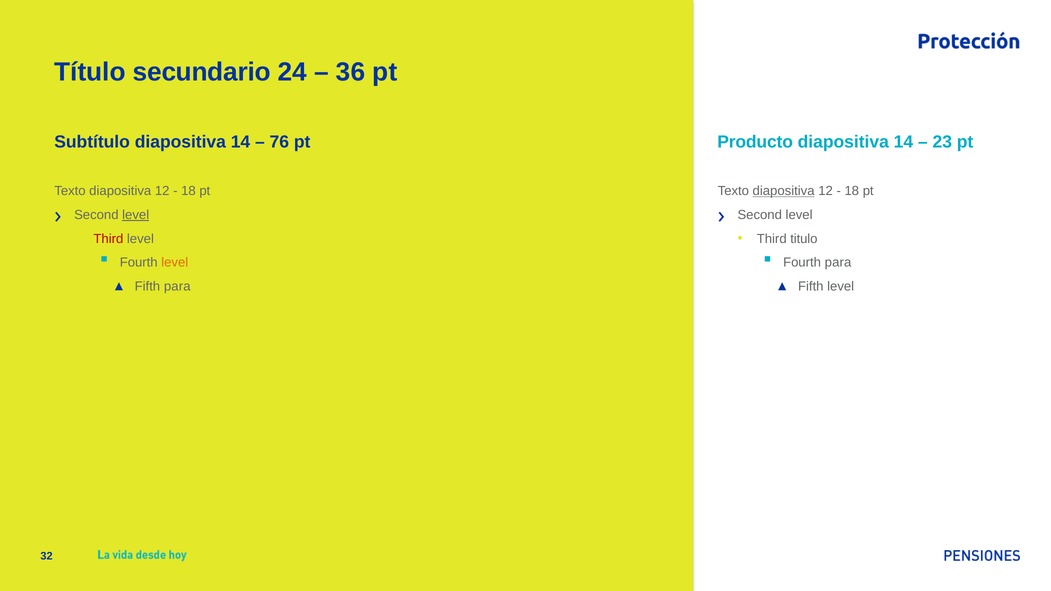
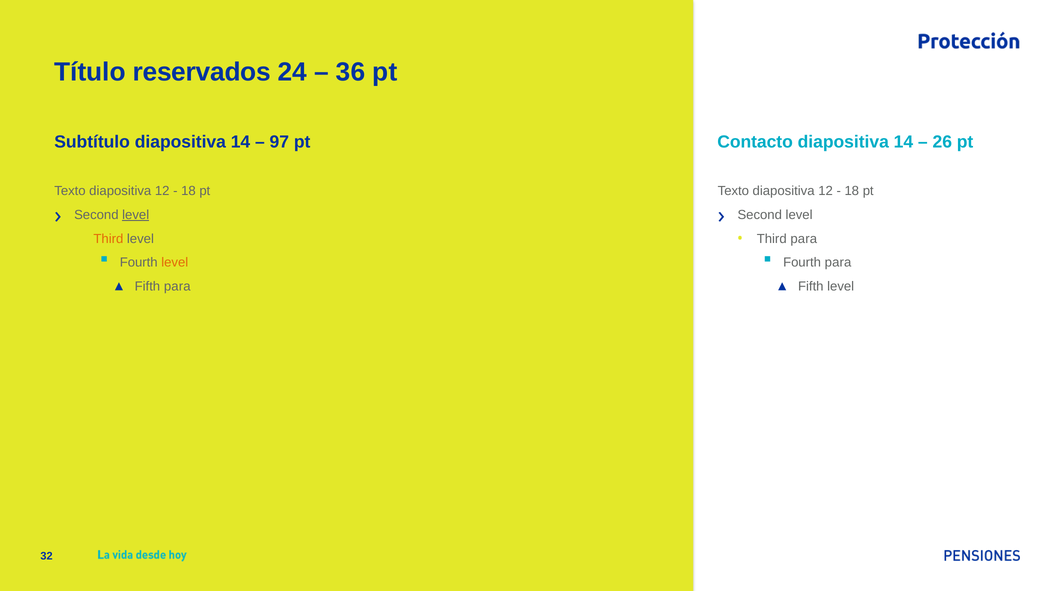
secundario: secundario -> reservados (202, 72)
76: 76 -> 97 (279, 142)
Producto: Producto -> Contacto (755, 142)
23: 23 -> 26 (942, 142)
diapositiva underline: present -> none (784, 191)
Third colour: red -> orange (108, 239)
Third titulo: titulo -> para (804, 239)
